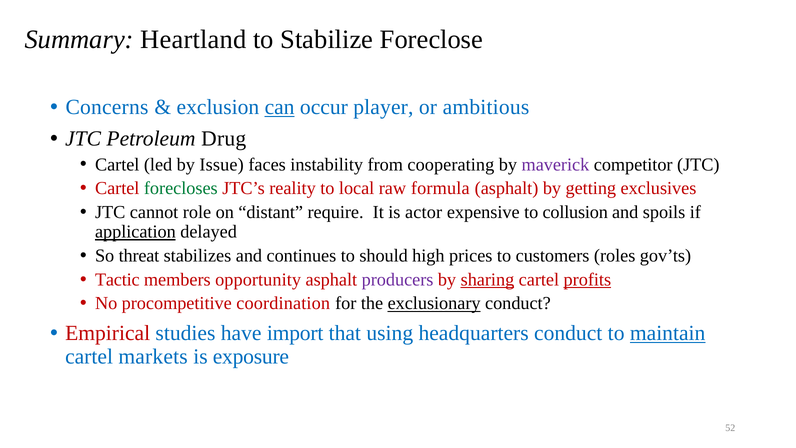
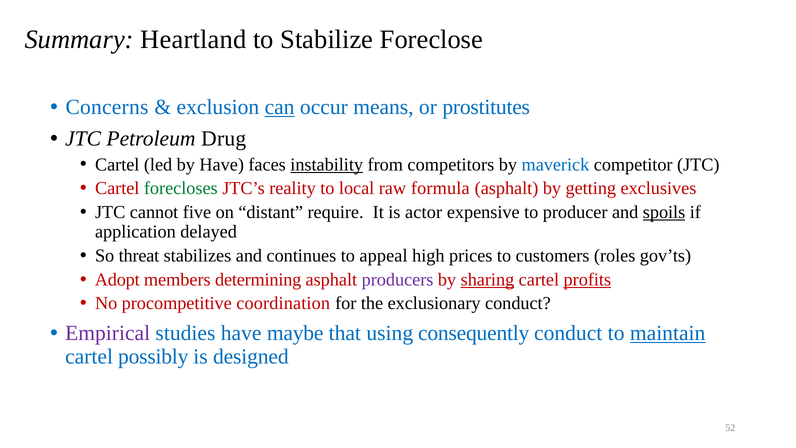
player: player -> means (383, 107)
ambitious: ambitious -> prostitutes (486, 107)
by Issue: Issue -> Have (222, 164)
instability underline: none -> present (327, 164)
cooperating: cooperating -> competitors (451, 164)
maverick colour: purple -> blue (555, 164)
role: role -> five (197, 212)
collusion: collusion -> producer (575, 212)
spoils underline: none -> present (664, 212)
application underline: present -> none (135, 232)
should: should -> appeal (384, 256)
Tactic: Tactic -> Adopt (117, 279)
opportunity: opportunity -> determining (258, 279)
exclusionary underline: present -> none (434, 303)
Empirical colour: red -> purple (108, 333)
import: import -> maybe (295, 333)
headquarters: headquarters -> consequently (474, 333)
markets: markets -> possibly (153, 356)
exposure: exposure -> designed (251, 356)
